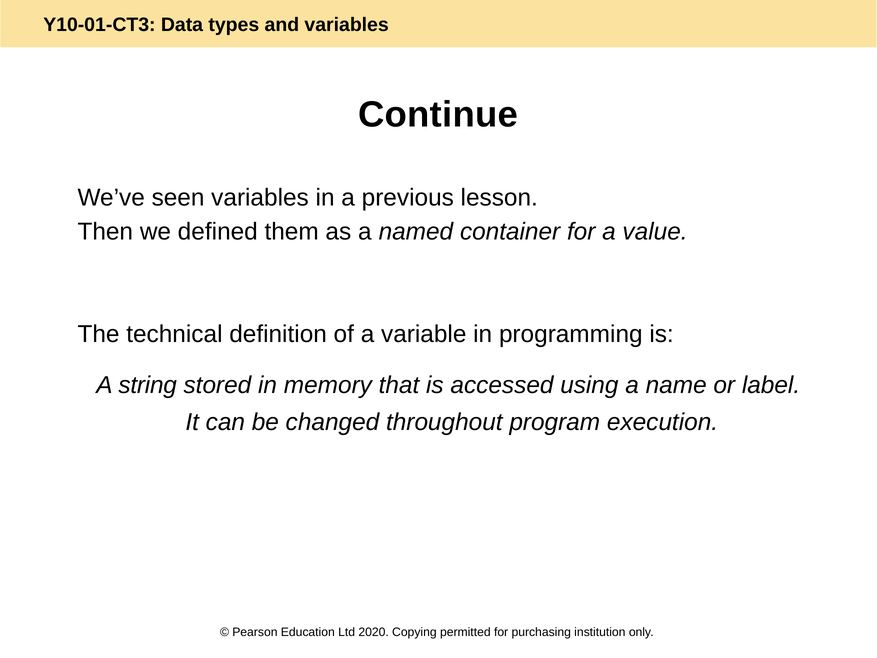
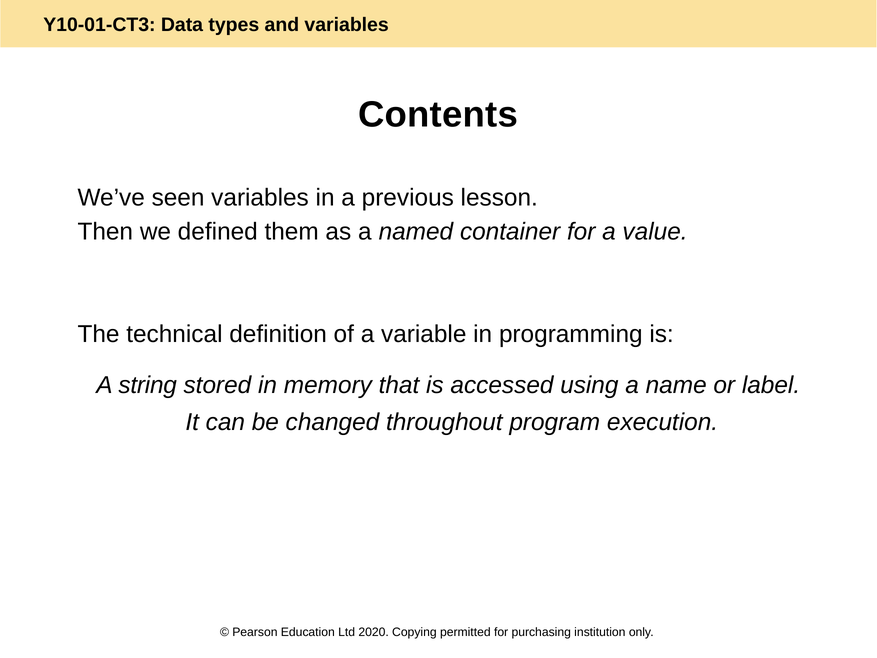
Continue: Continue -> Contents (438, 115)
